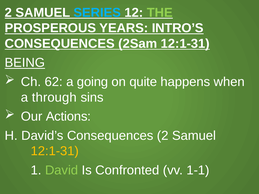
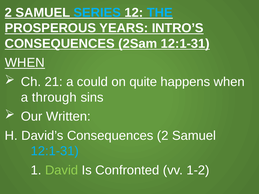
THE colour: light green -> light blue (160, 13)
BEING: BEING -> WHEN (25, 63)
62: 62 -> 21 (54, 82)
going: going -> could (92, 82)
Actions: Actions -> Written (68, 117)
12:1-31 colour: yellow -> light blue (55, 151)
1-1: 1-1 -> 1-2 (198, 170)
